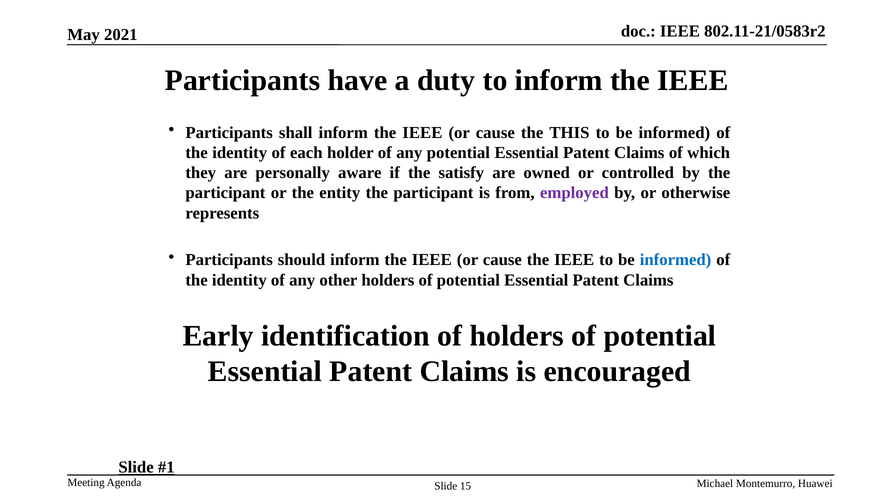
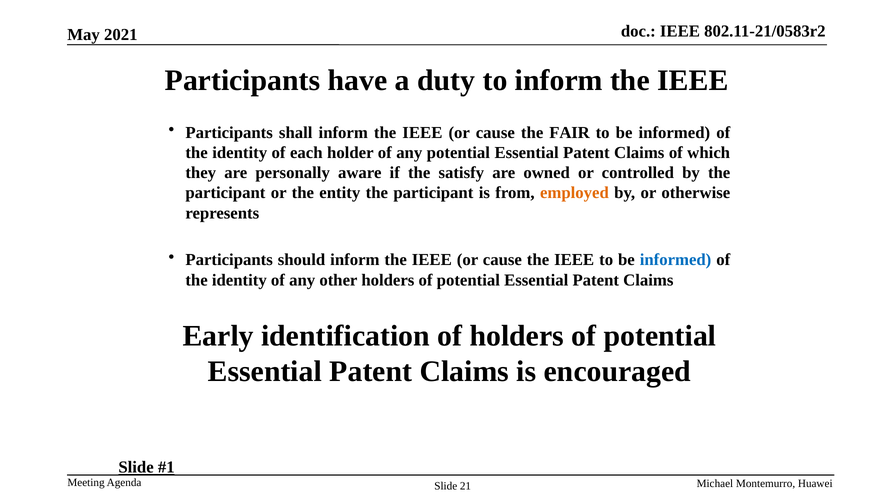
THIS: THIS -> FAIR (570, 132)
employed colour: purple -> orange (574, 193)
15: 15 -> 21 (466, 486)
